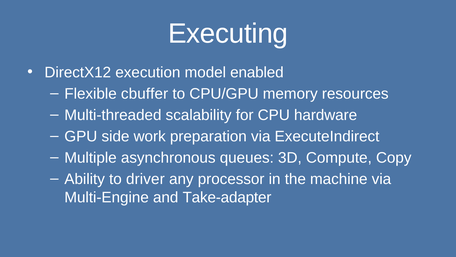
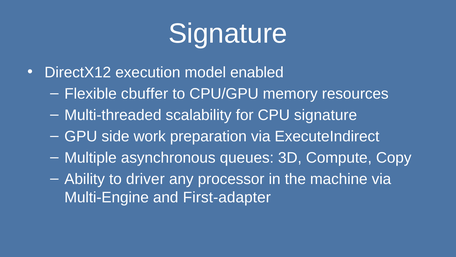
Executing: Executing -> Signature (228, 34)
CPU hardware: hardware -> signature (326, 115)
Take-adapter: Take-adapter -> First-adapter (227, 197)
